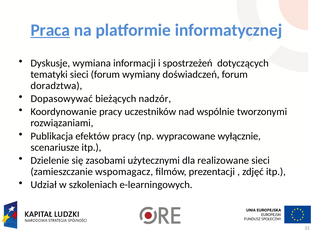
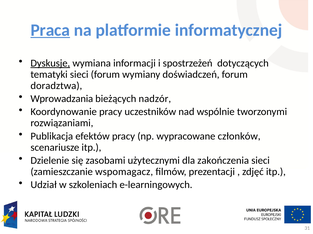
Dyskusje underline: none -> present (50, 63)
Dopasowywać: Dopasowywać -> Wprowadzania (62, 99)
wyłącznie: wyłącznie -> członków (239, 137)
realizowane: realizowane -> zakończenia (223, 161)
